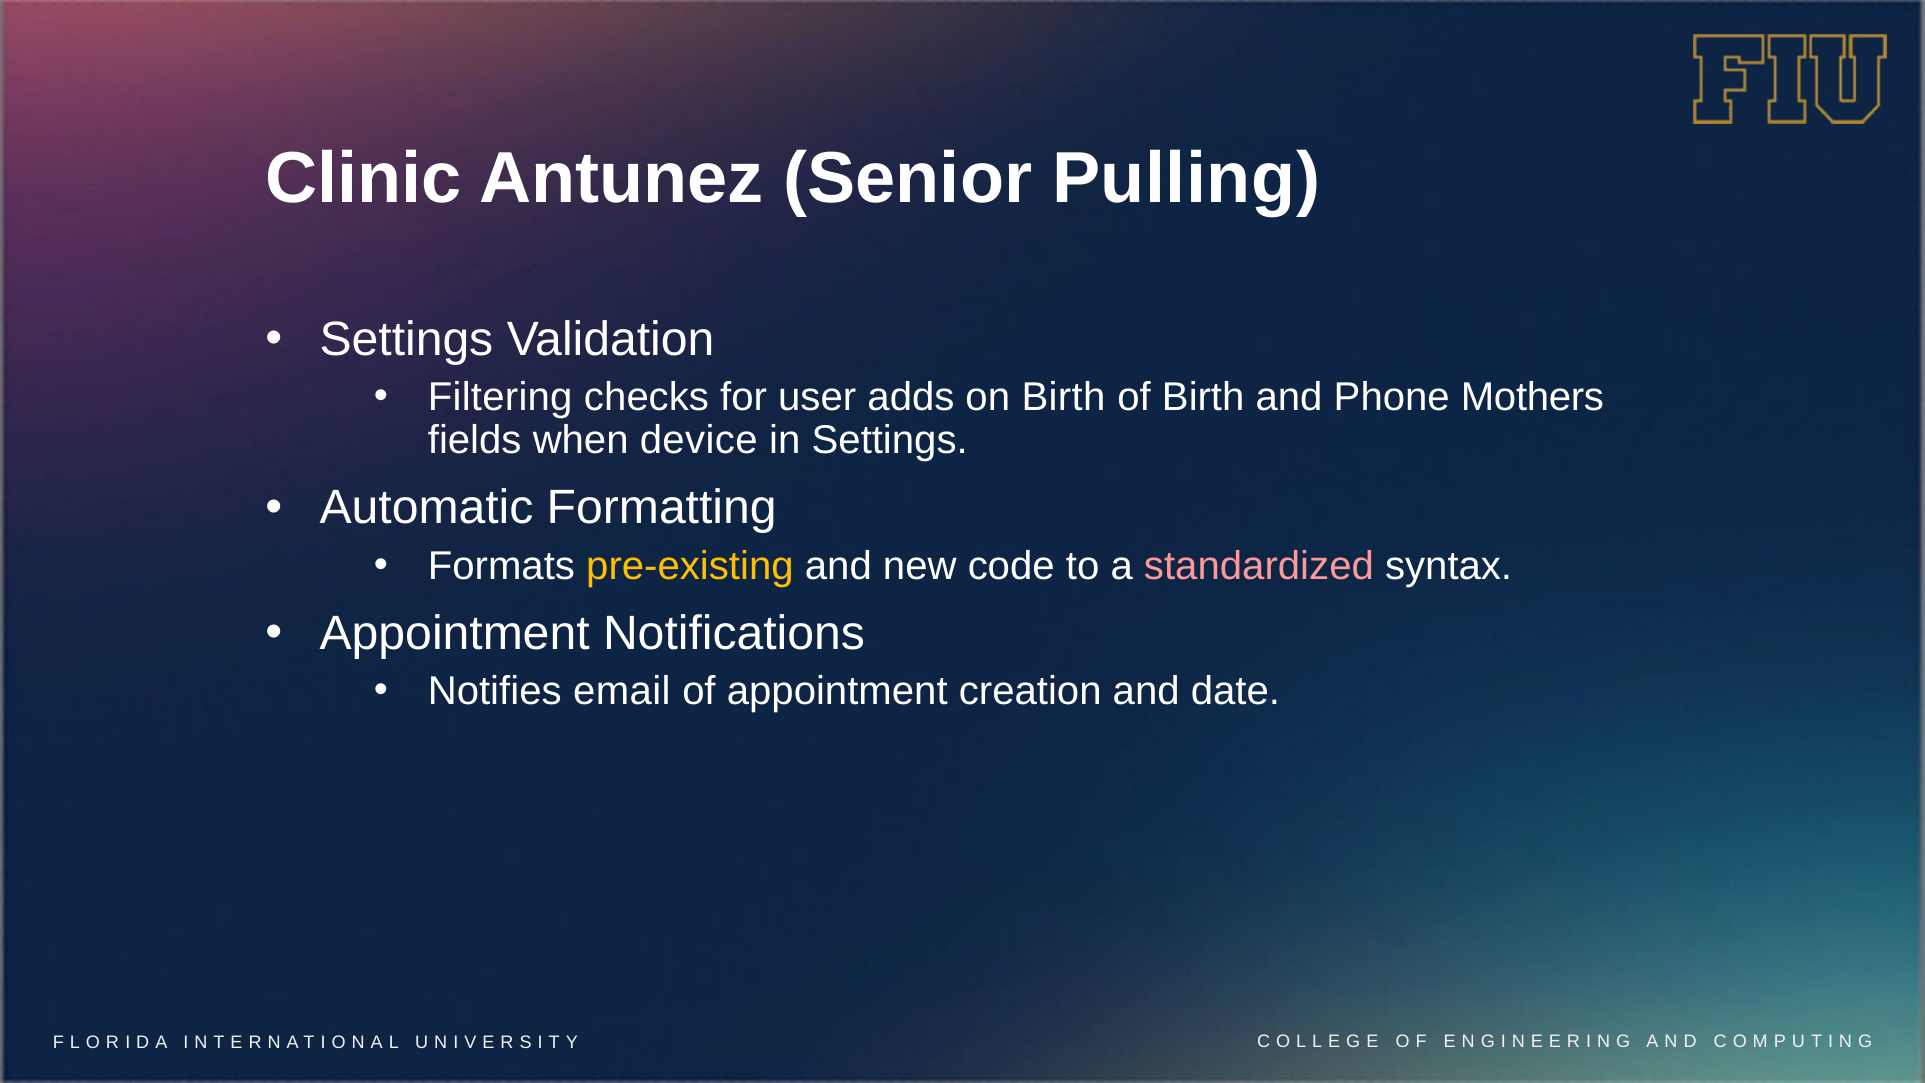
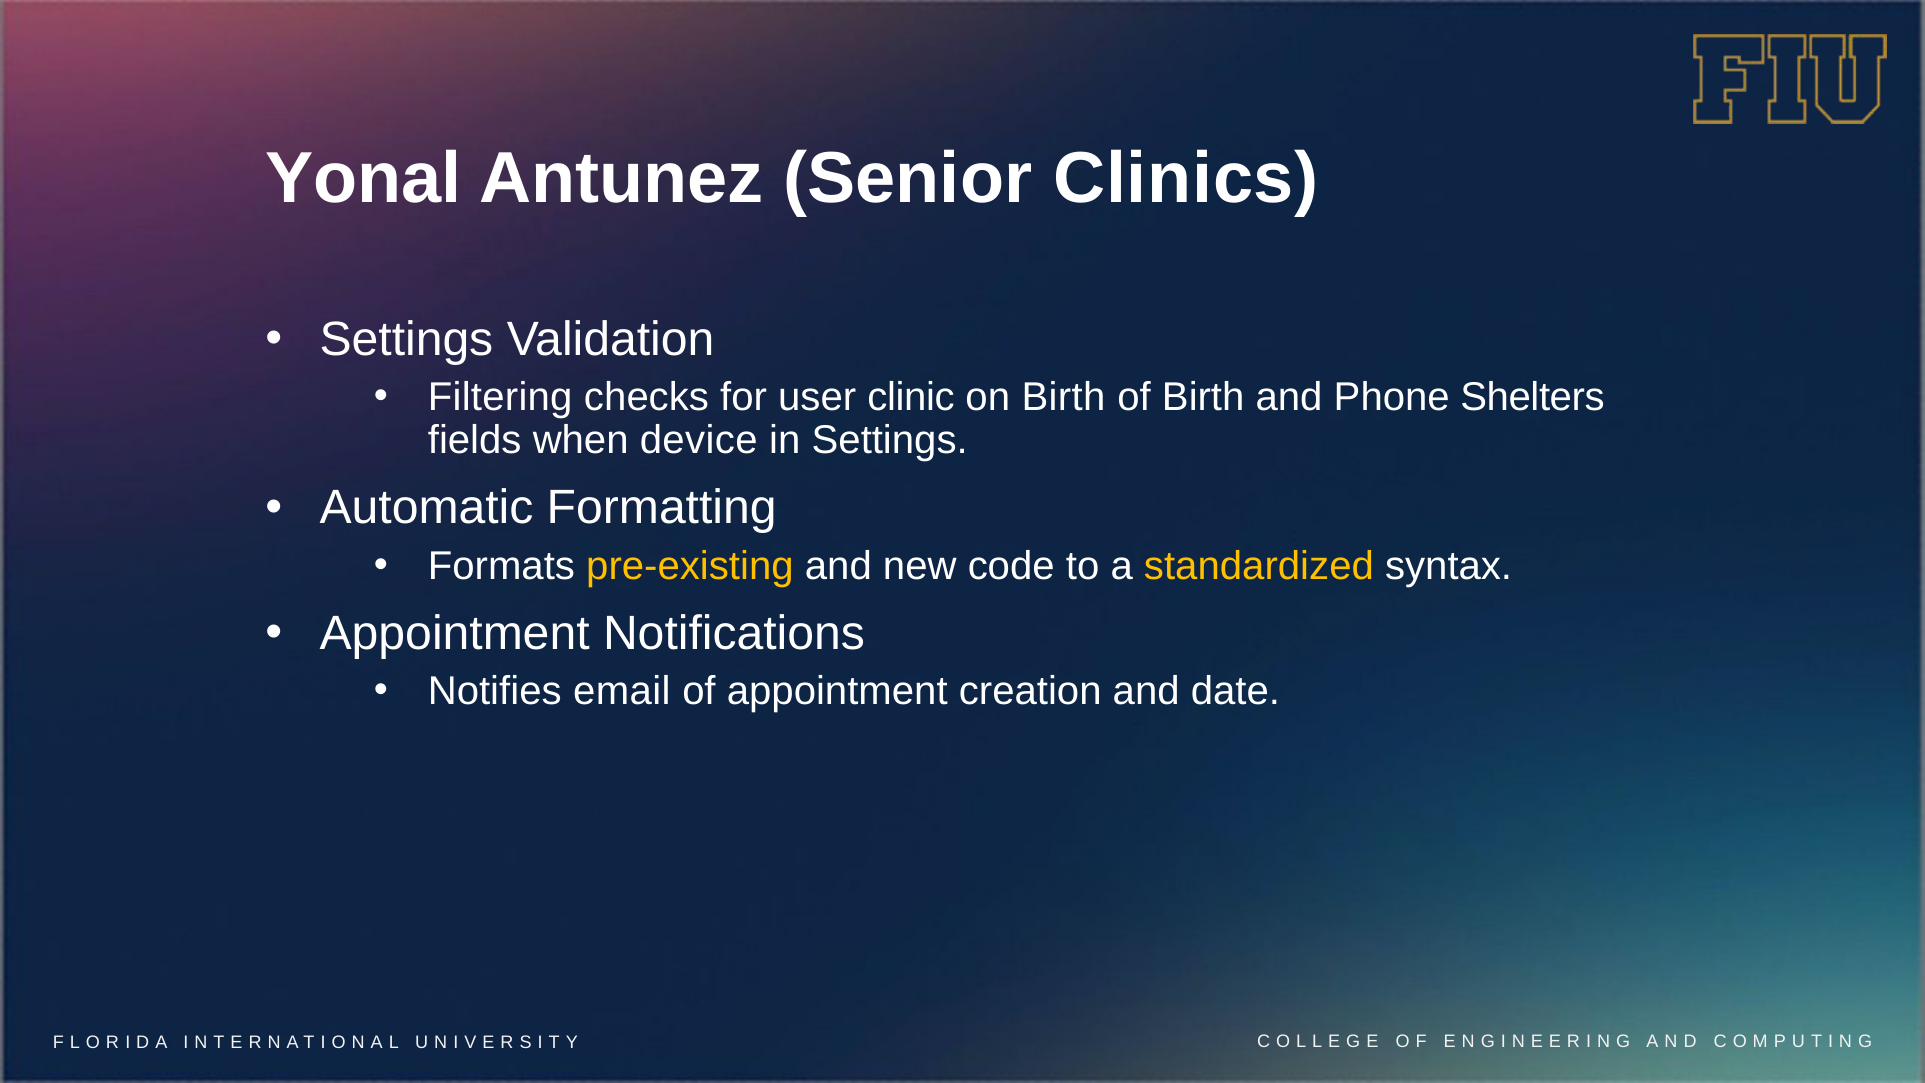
Clinic: Clinic -> Yonal (364, 178)
Pulling: Pulling -> Clinics (1186, 178)
adds: adds -> clinic (911, 397)
Mothers: Mothers -> Shelters (1533, 397)
standardized colour: pink -> yellow (1259, 566)
